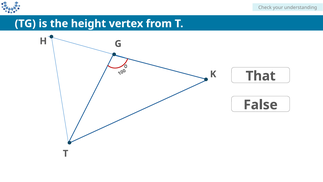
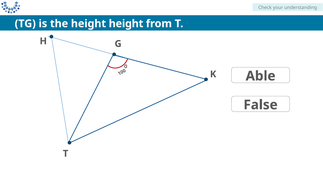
height vertex: vertex -> height (126, 24)
That: That -> Able (261, 76)
